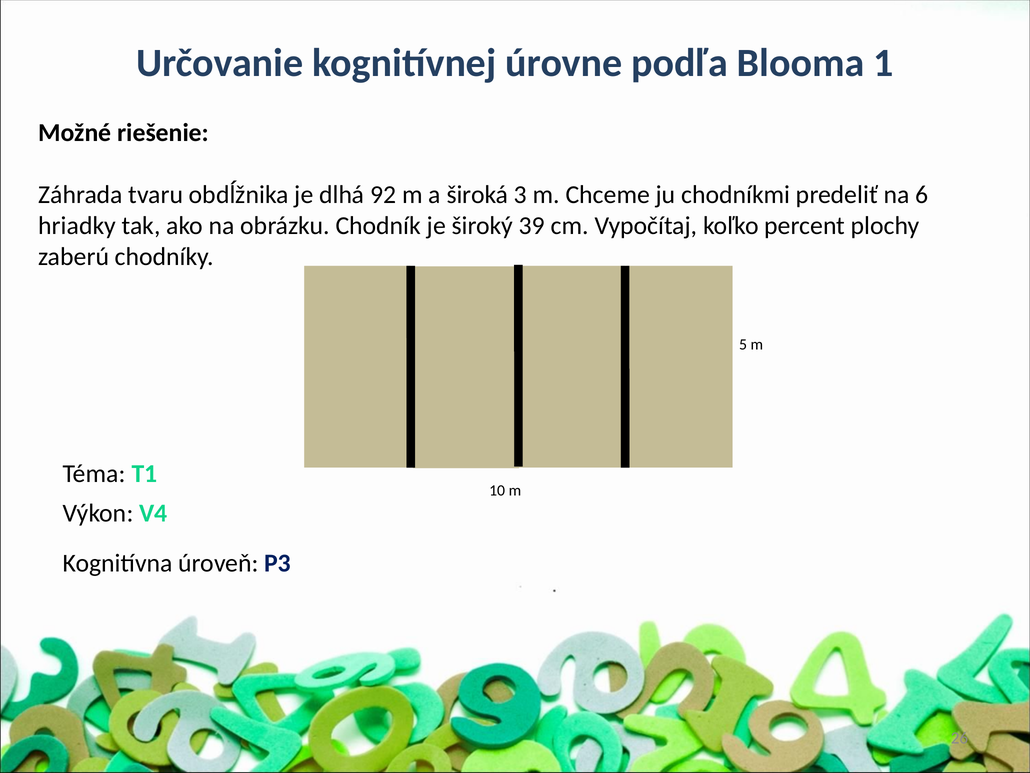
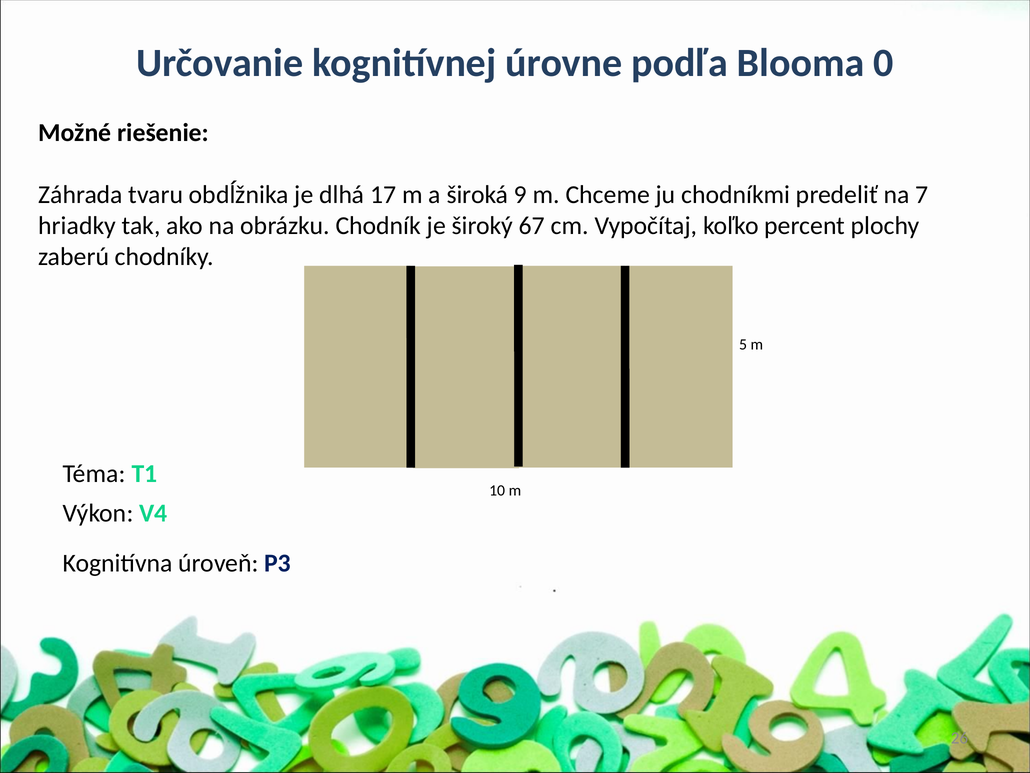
1: 1 -> 0 (884, 63)
92: 92 -> 17 (383, 195)
3: 3 -> 9 (521, 195)
6: 6 -> 7 (922, 195)
39: 39 -> 67 (532, 225)
